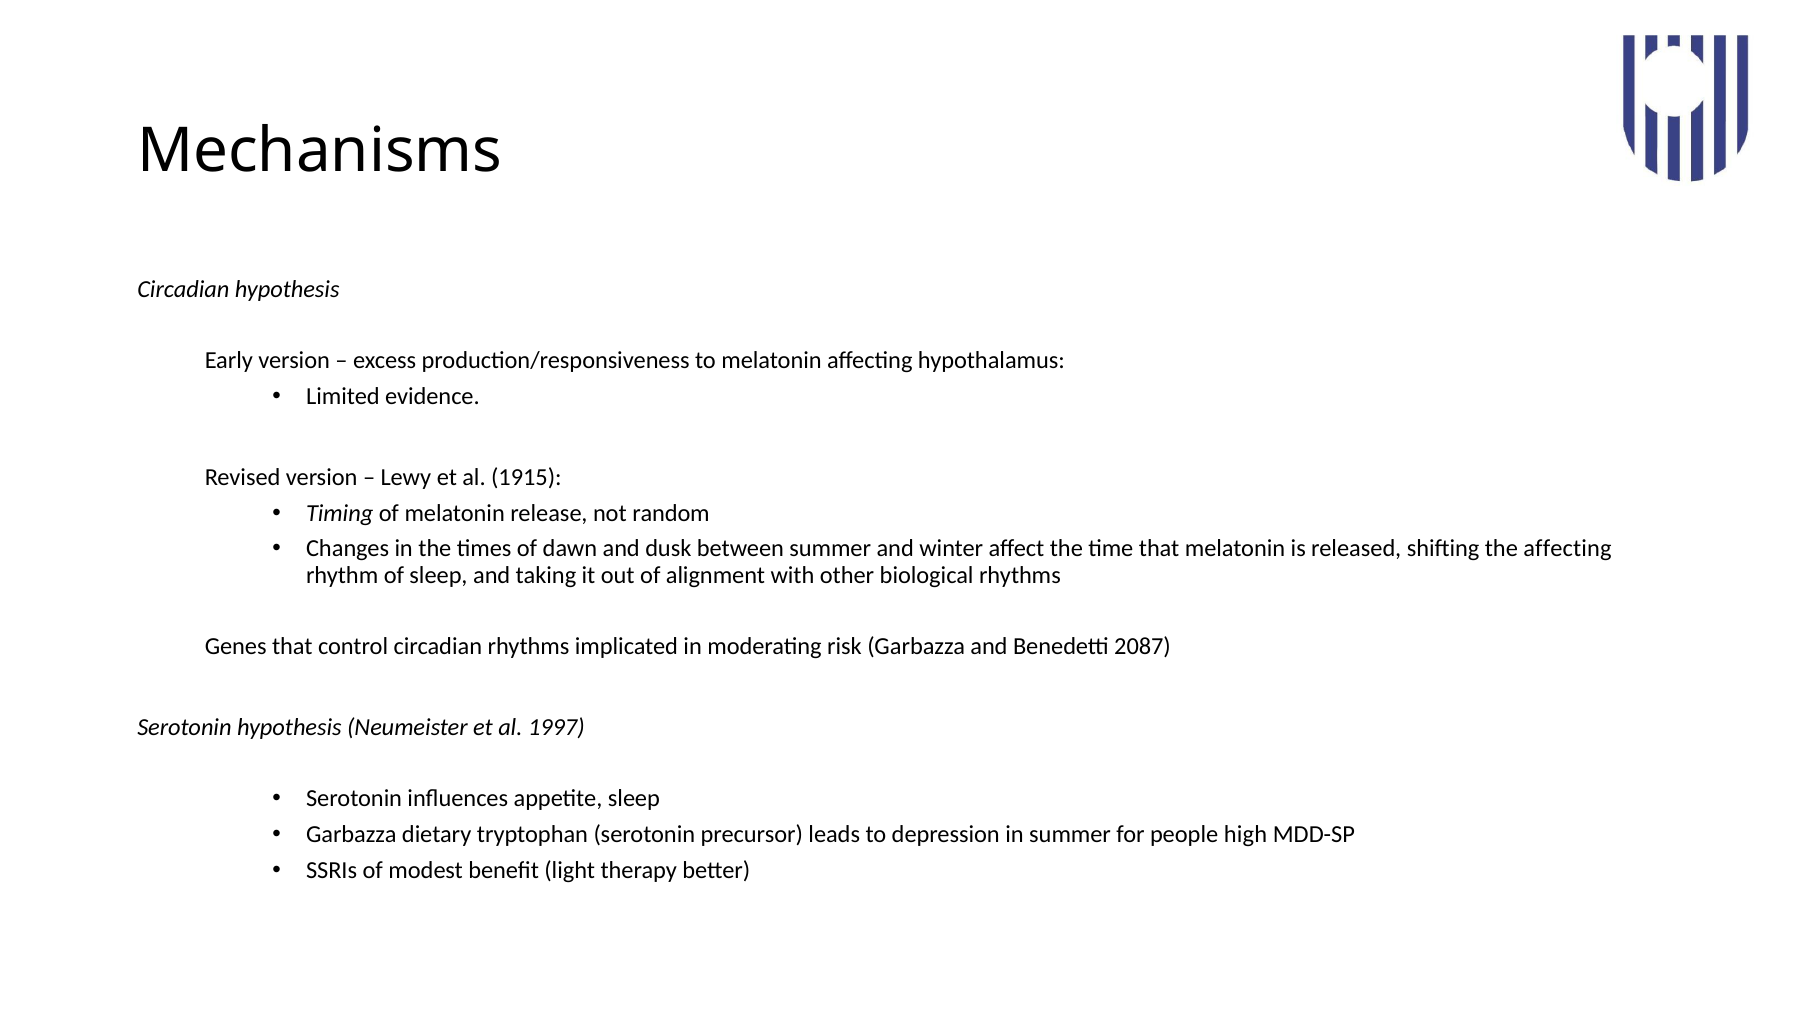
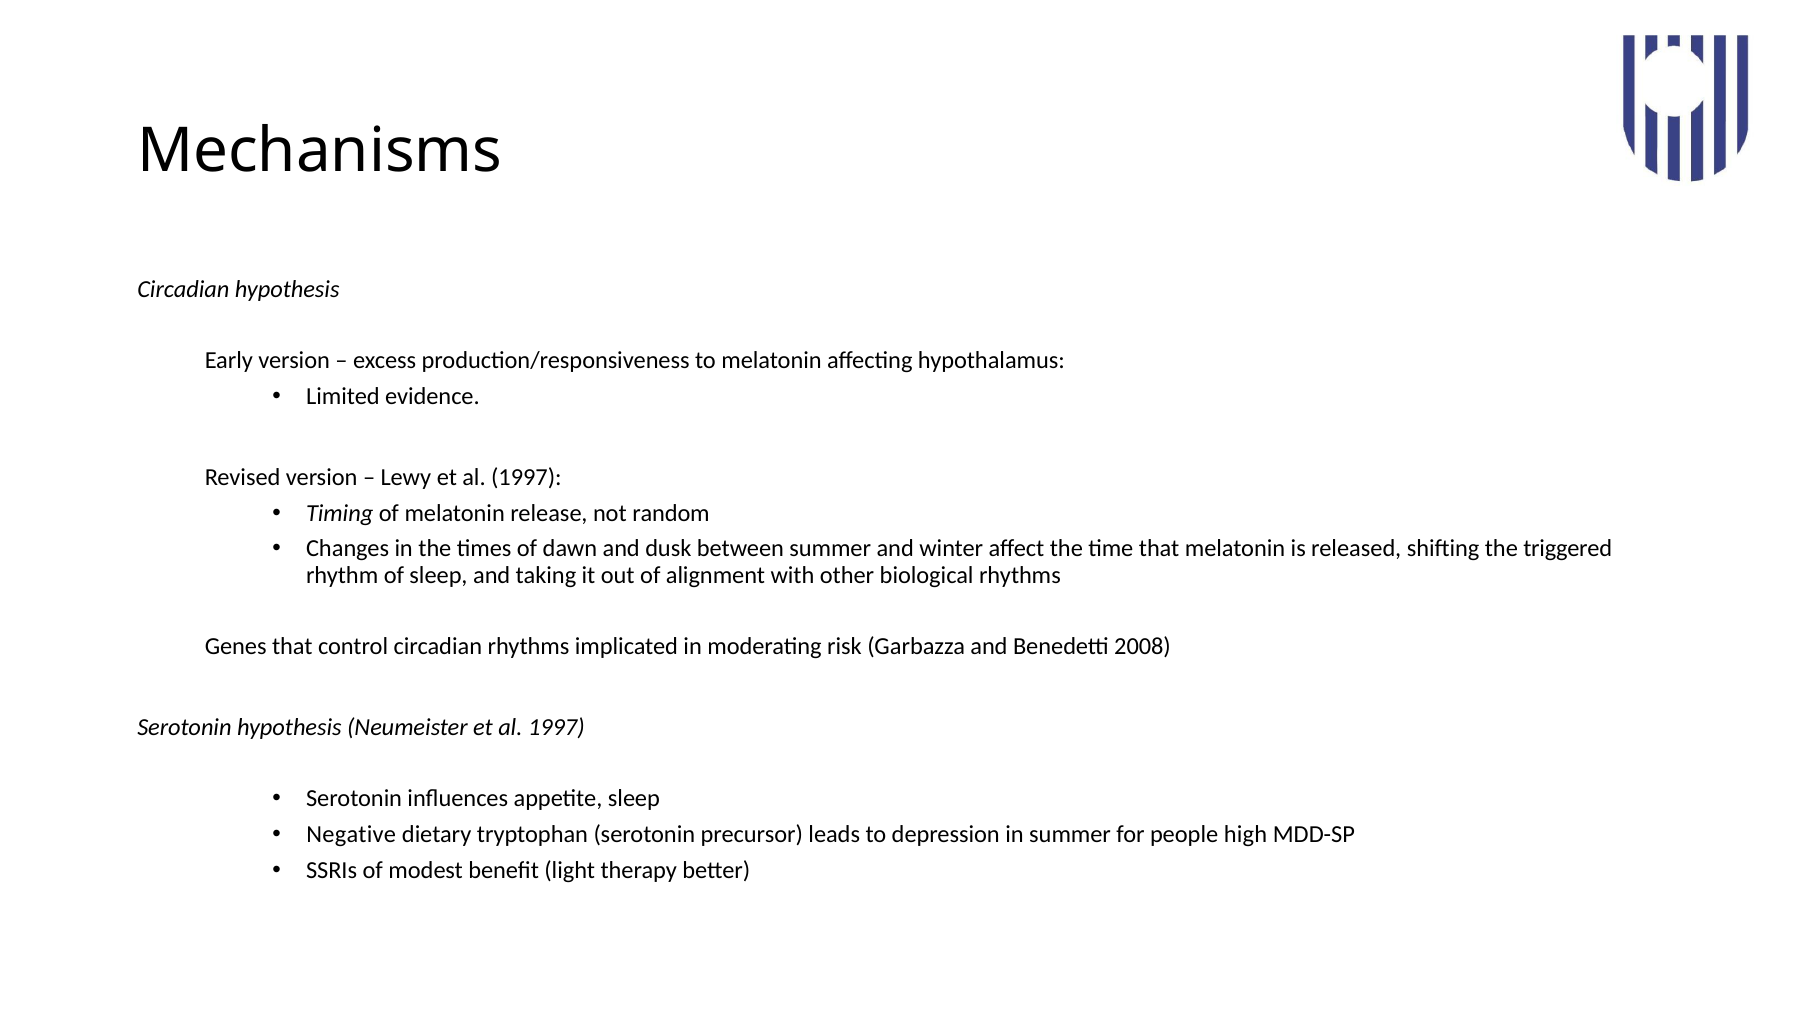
Lewy et al 1915: 1915 -> 1997 (526, 477)
the affecting: affecting -> triggered (1568, 549)
2087: 2087 -> 2008 (1143, 647)
Garbazza: Garbazza -> Negative (351, 835)
